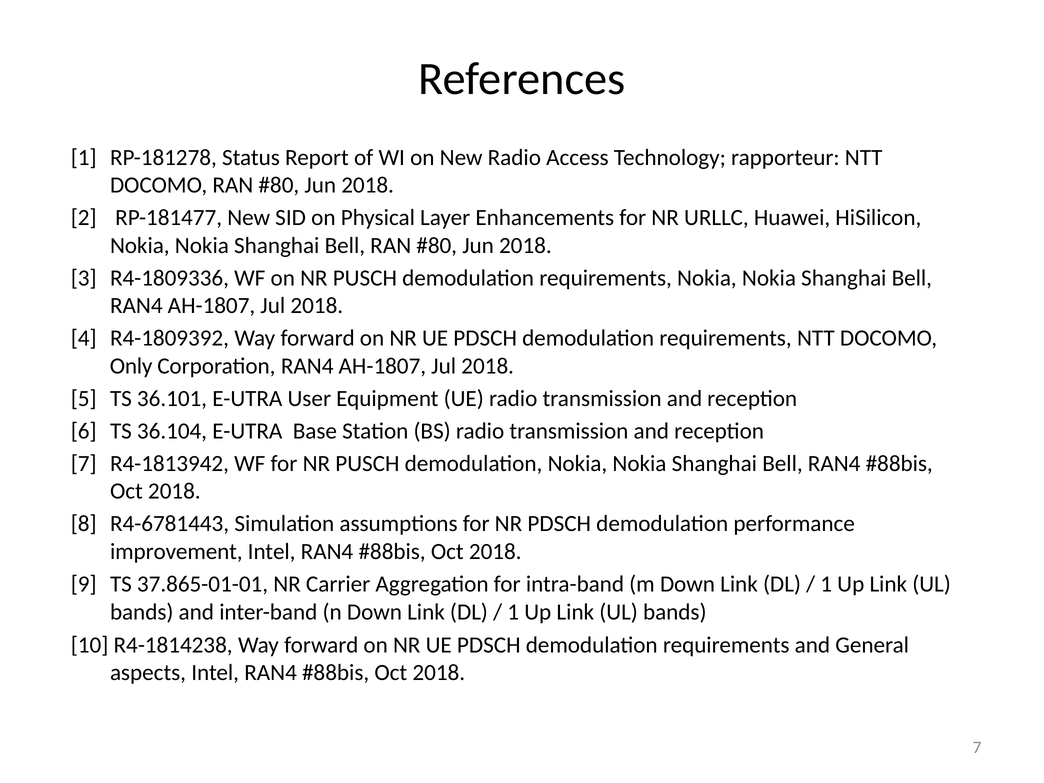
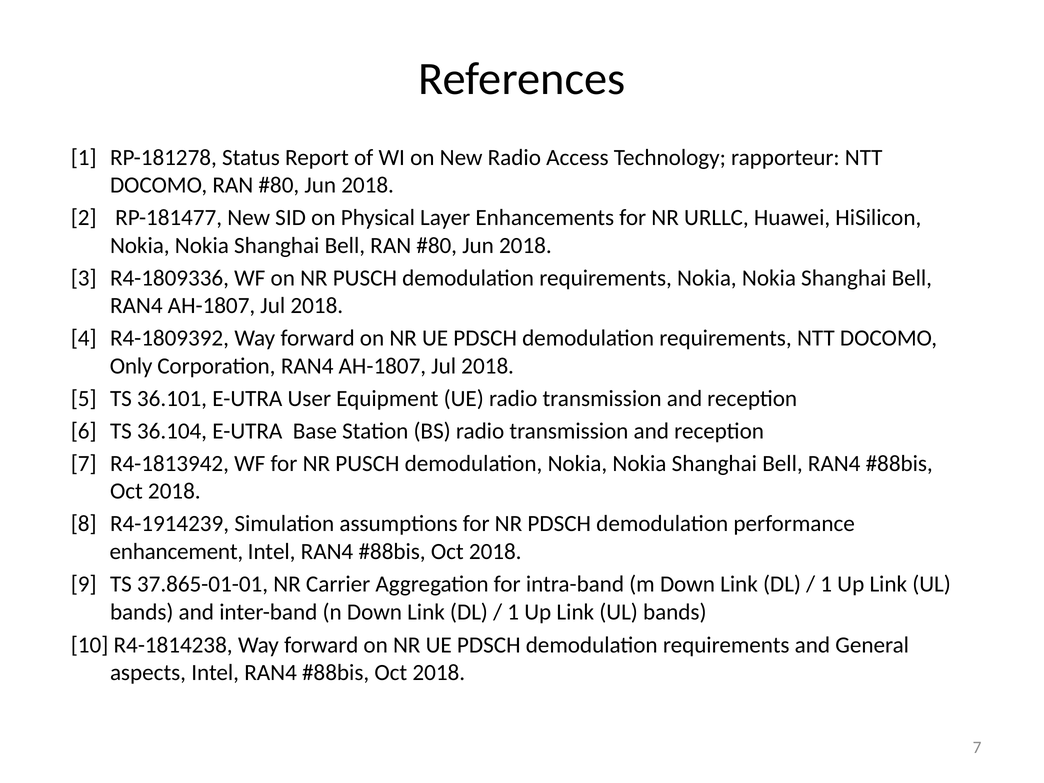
R4-6781443: R4-6781443 -> R4-1914239 (170, 524)
improvement: improvement -> enhancement (176, 552)
